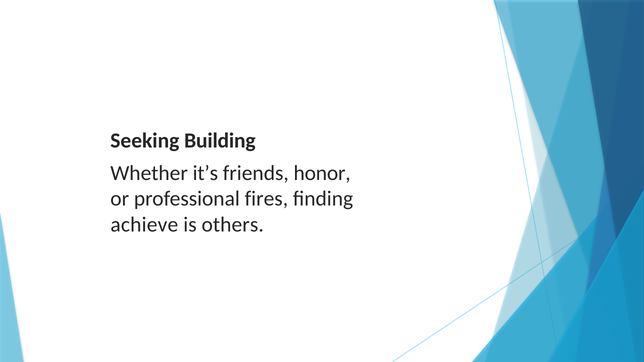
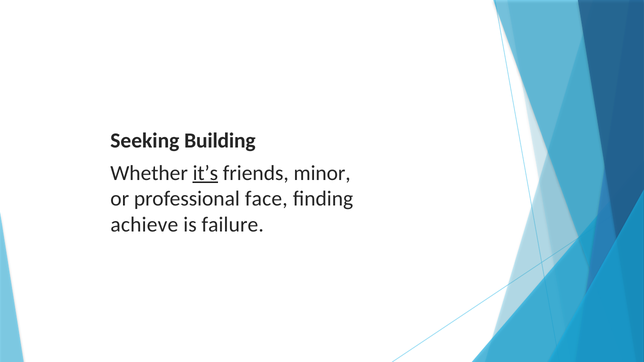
it’s underline: none -> present (205, 173)
honor: honor -> minor (322, 173)
fires: fires -> face (266, 199)
others: others -> failure (233, 225)
